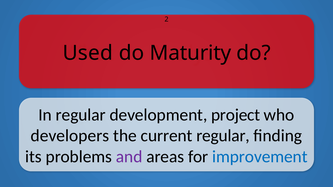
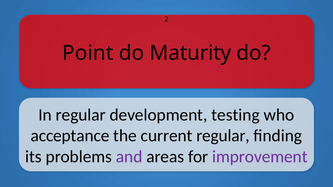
Used: Used -> Point (88, 53)
project: project -> testing (236, 115)
developers: developers -> acceptance (70, 136)
improvement colour: blue -> purple (260, 157)
